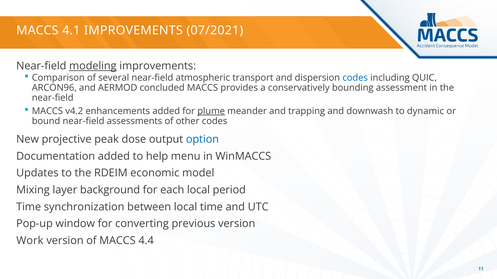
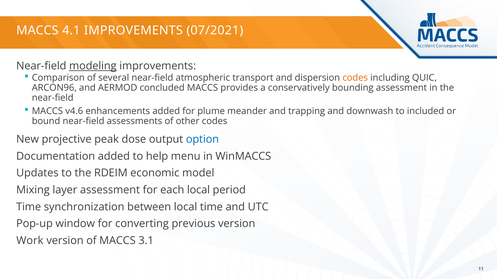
codes colour: blue -> orange (355, 78)
v4.2: v4.2 -> v4.6 (74, 111)
plume underline: present -> none (211, 111)
dynamic: dynamic -> included (426, 111)
layer background: background -> assessment (110, 190)
4.4: 4.4 -> 3.1 (146, 241)
